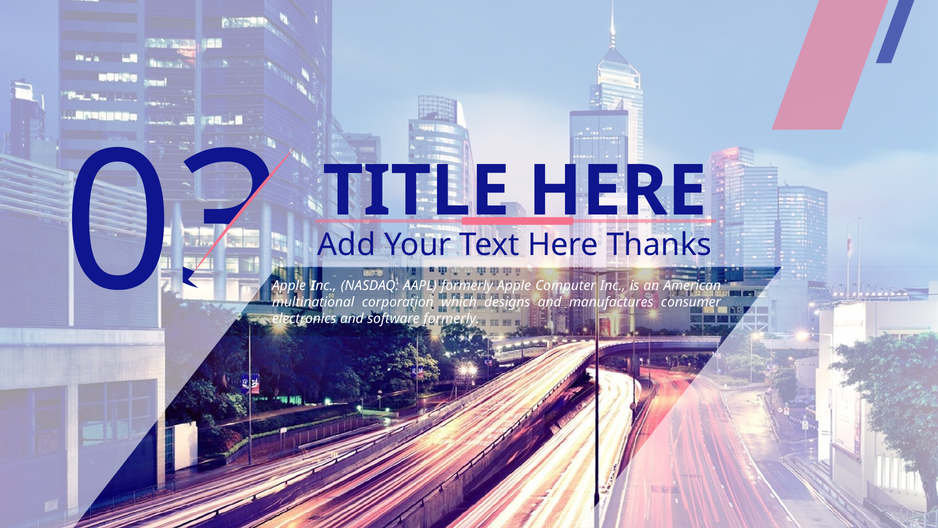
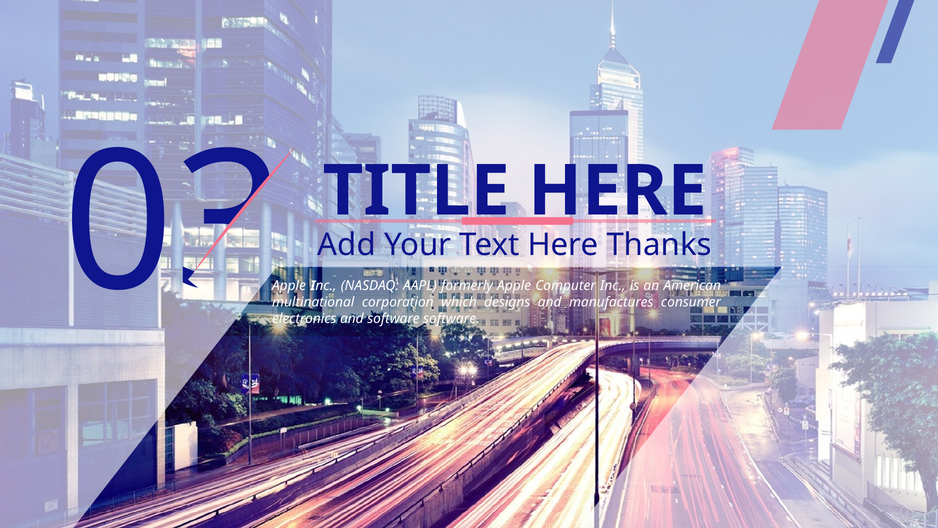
software formerly: formerly -> software (451, 318)
